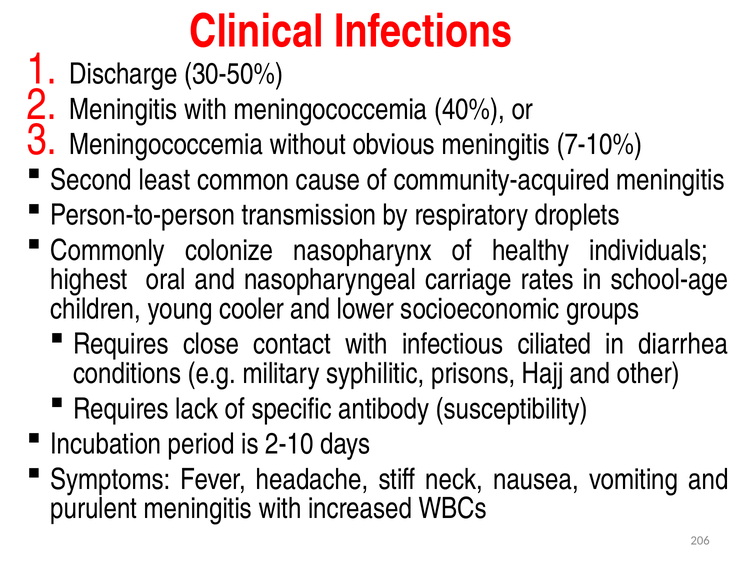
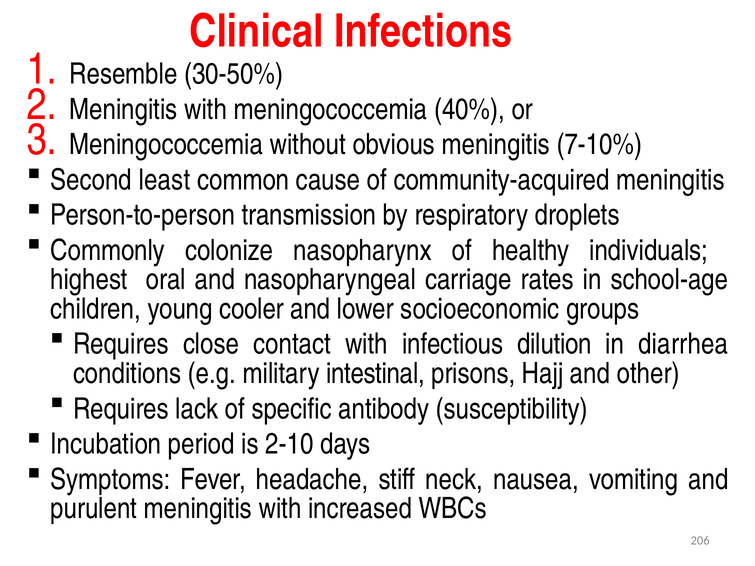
Discharge: Discharge -> Resemble (123, 74)
ciliated: ciliated -> dilution (554, 344)
syphilitic: syphilitic -> intestinal (375, 374)
